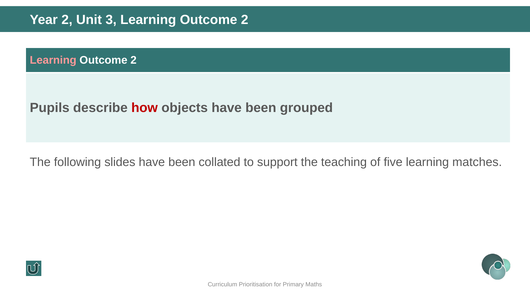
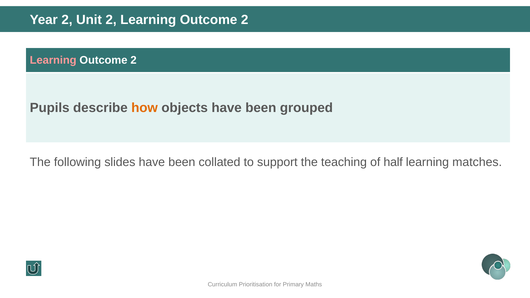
Unit 3: 3 -> 2 (111, 20)
how colour: red -> orange (145, 108)
five: five -> half (393, 162)
